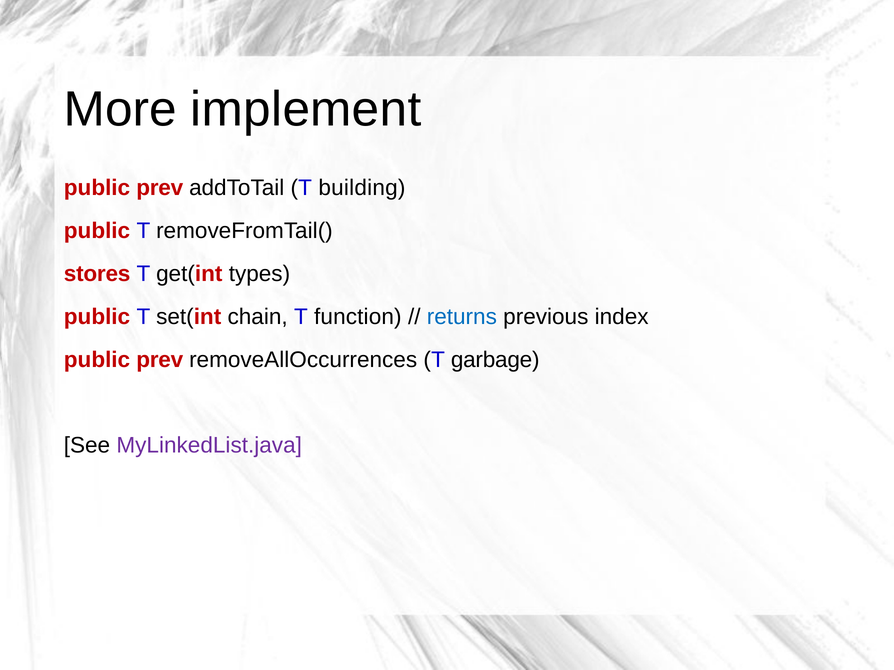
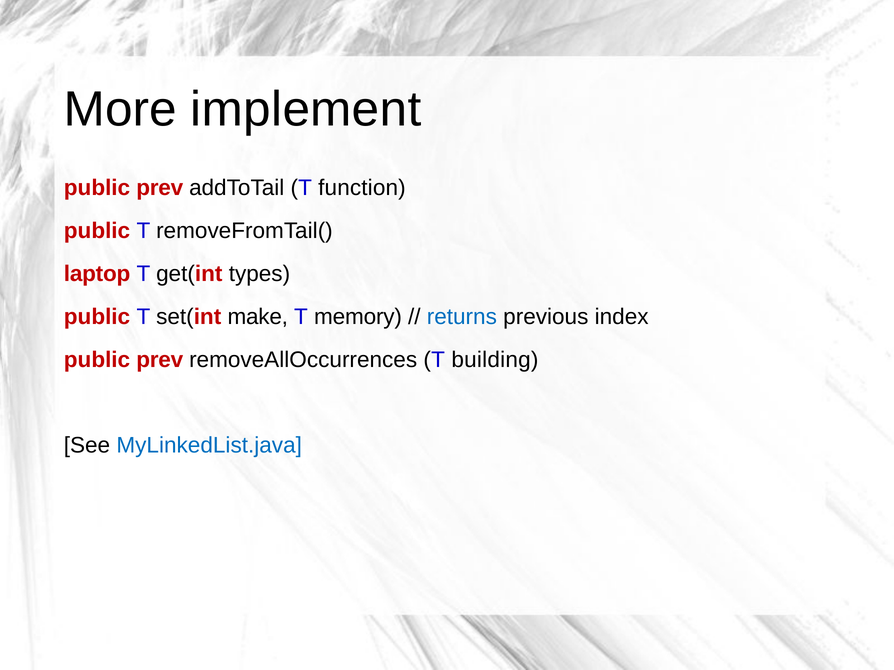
building: building -> function (362, 188)
stores: stores -> laptop (97, 274)
chain: chain -> make (258, 317)
function: function -> memory (358, 317)
garbage: garbage -> building (495, 360)
MyLinkedList.java colour: purple -> blue (209, 446)
